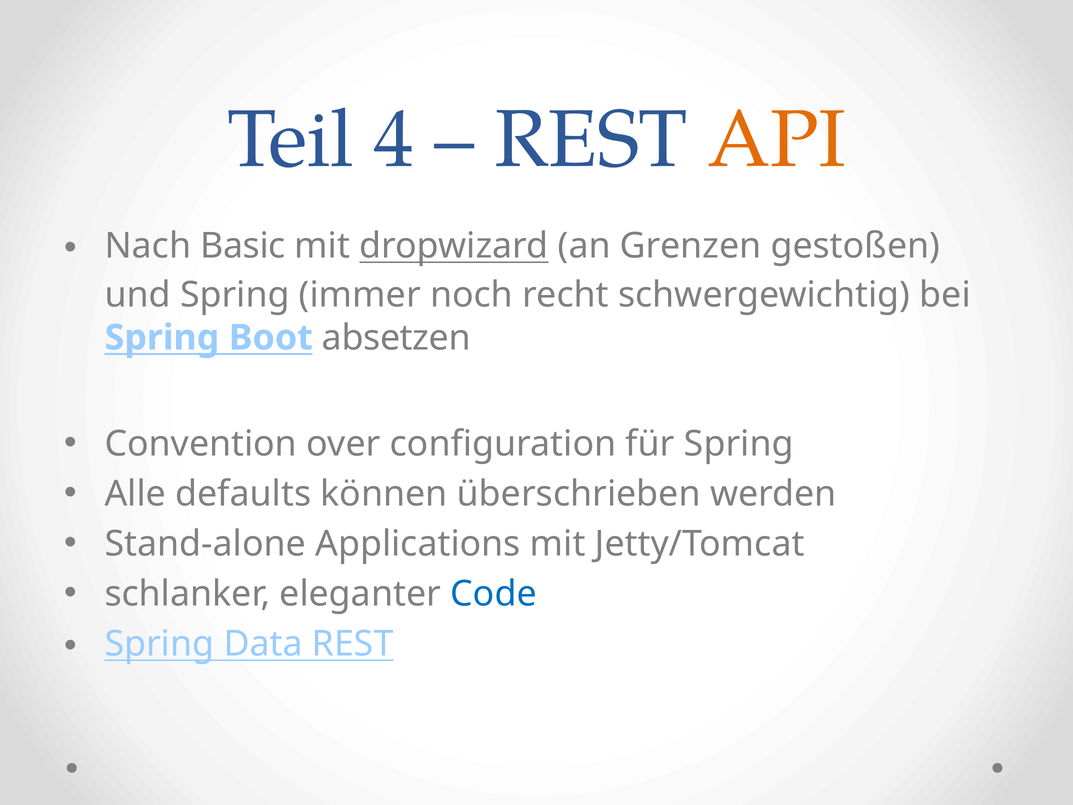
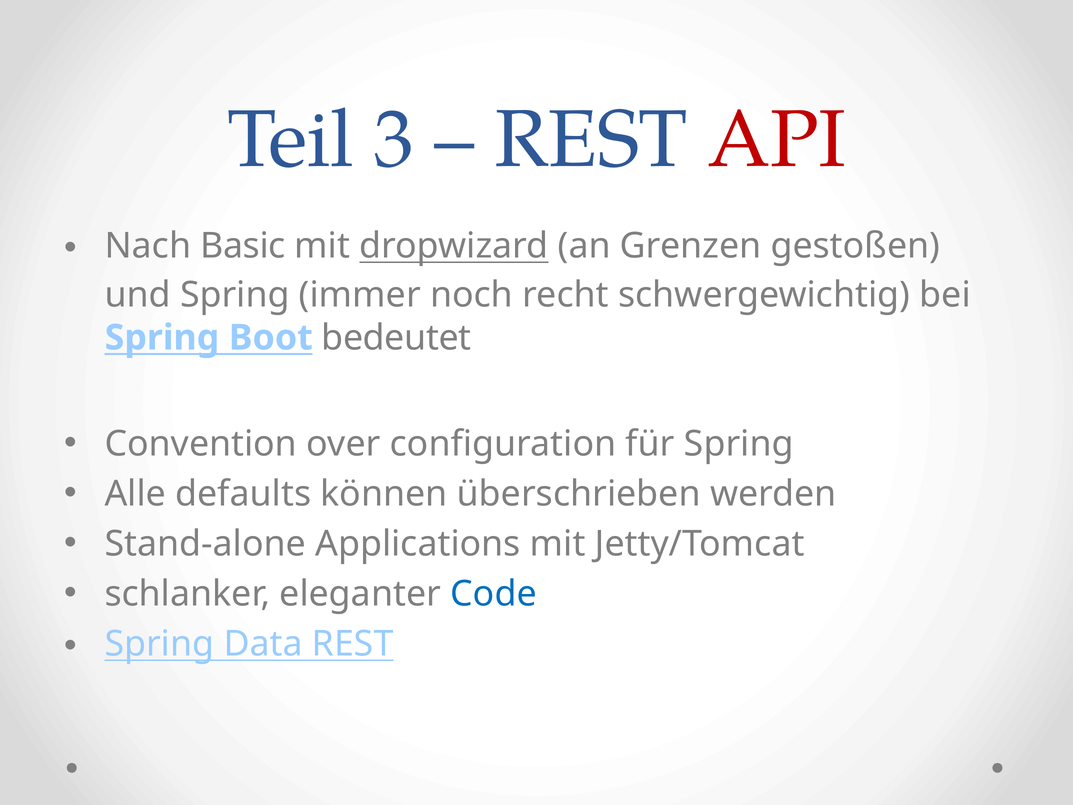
4: 4 -> 3 (394, 140)
API colour: orange -> red (777, 140)
absetzen: absetzen -> bedeutet (396, 338)
